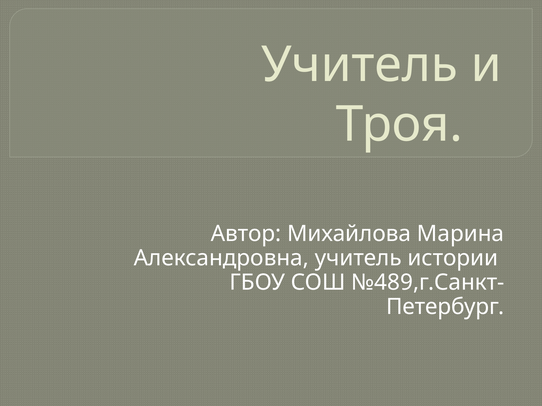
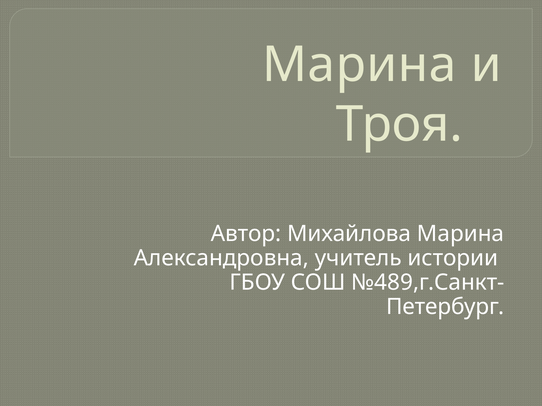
Учитель: Учитель -> Марина (359, 65)
